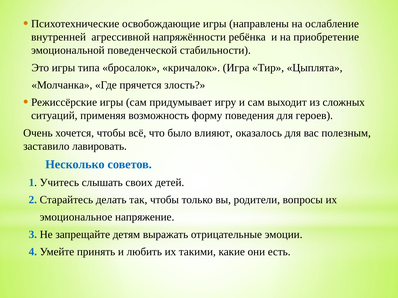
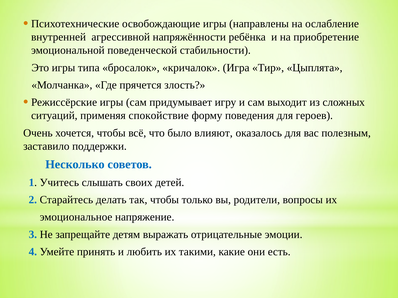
возможность: возможность -> спокойствие (159, 116)
лавировать: лавировать -> поддержки (99, 146)
